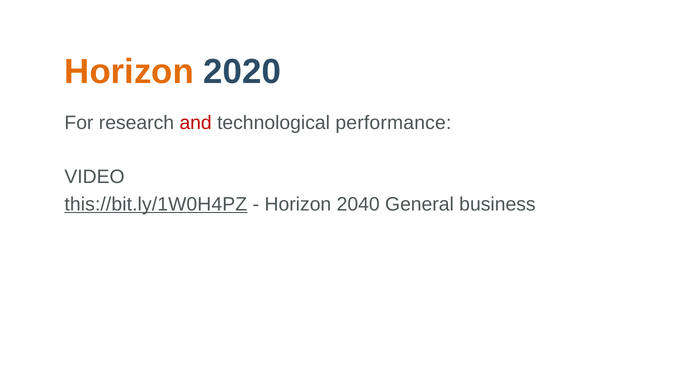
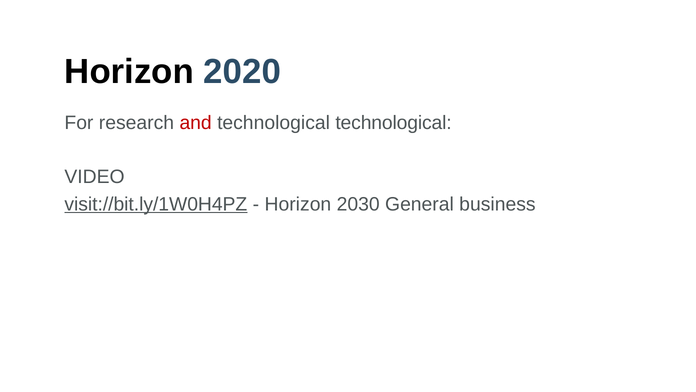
Horizon colour: orange -> black (129, 72)
technological performance: performance -> technological (394, 123)
this://bit.ly/1W0H4PZ: this://bit.ly/1W0H4PZ -> visit://bit.ly/1W0H4PZ (156, 204)
2040: 2040 -> 2030 (358, 204)
